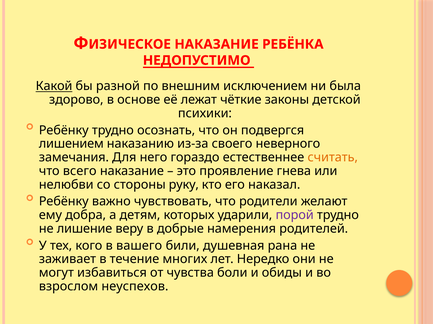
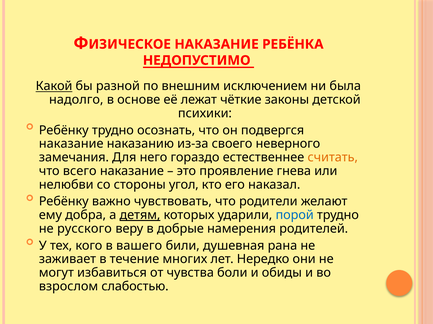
здорово: здорово -> надолго (76, 100)
лишением: лишением -> наказание (71, 144)
руку: руку -> угол (184, 185)
детям underline: none -> present (140, 216)
порой colour: purple -> blue (295, 216)
лишение: лишение -> русского (84, 229)
неуспехов: неуспехов -> слабостью (135, 287)
